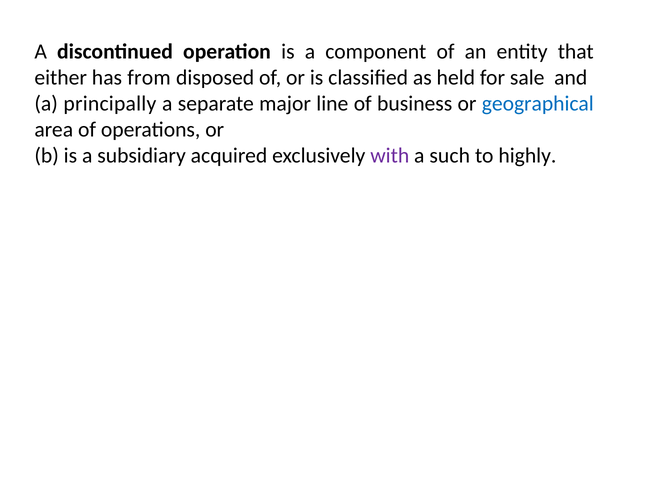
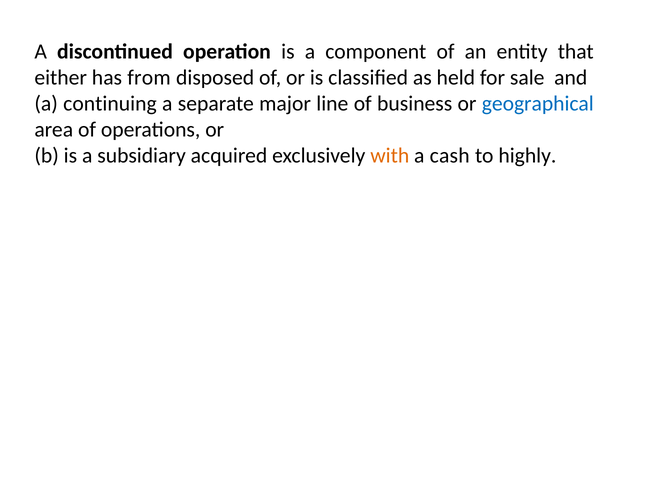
principally: principally -> continuing (110, 103)
with colour: purple -> orange (390, 155)
such: such -> cash (450, 155)
